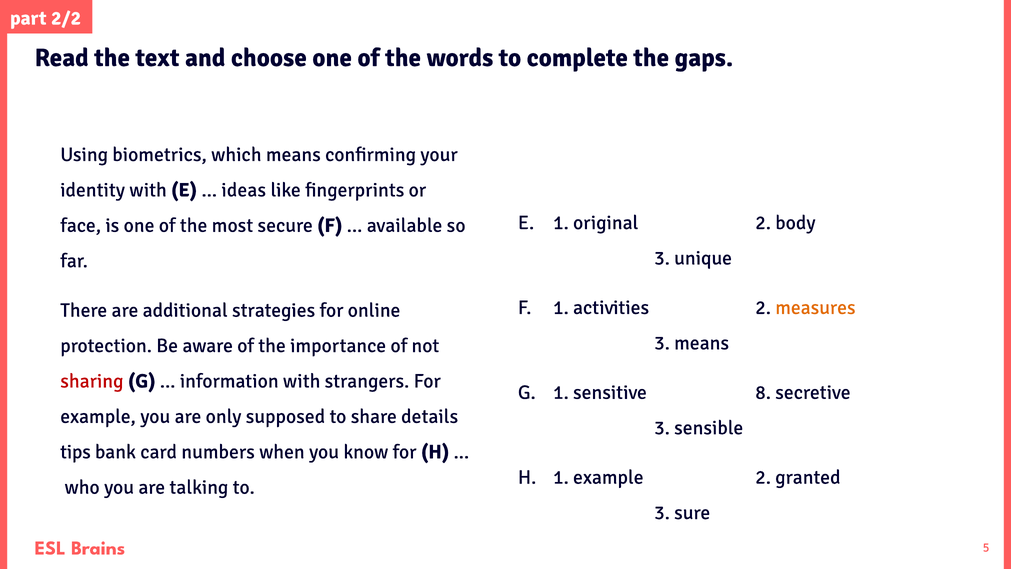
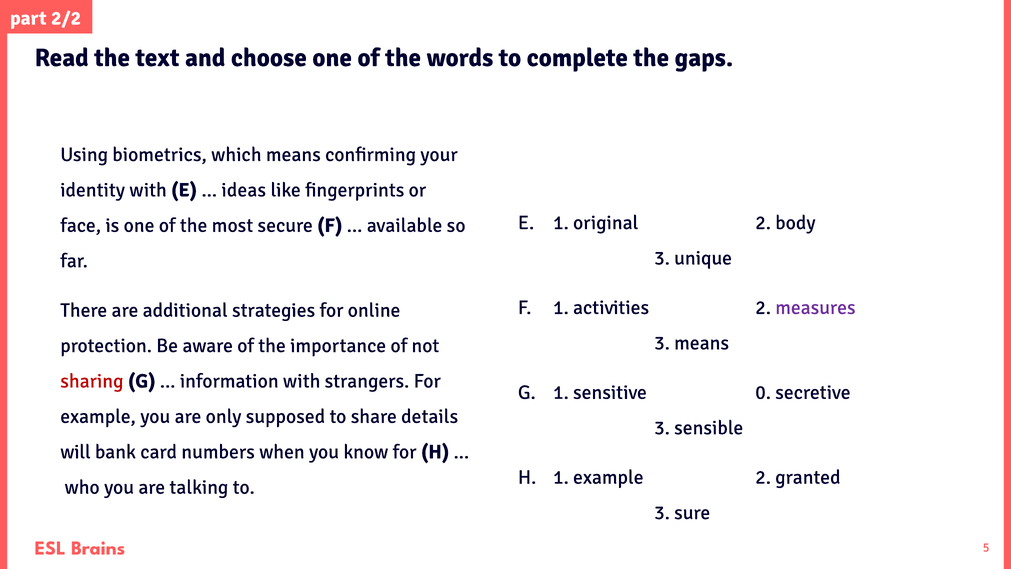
measures colour: orange -> purple (815, 307)
8: 8 -> 0 (763, 392)
tips: tips -> will (75, 452)
